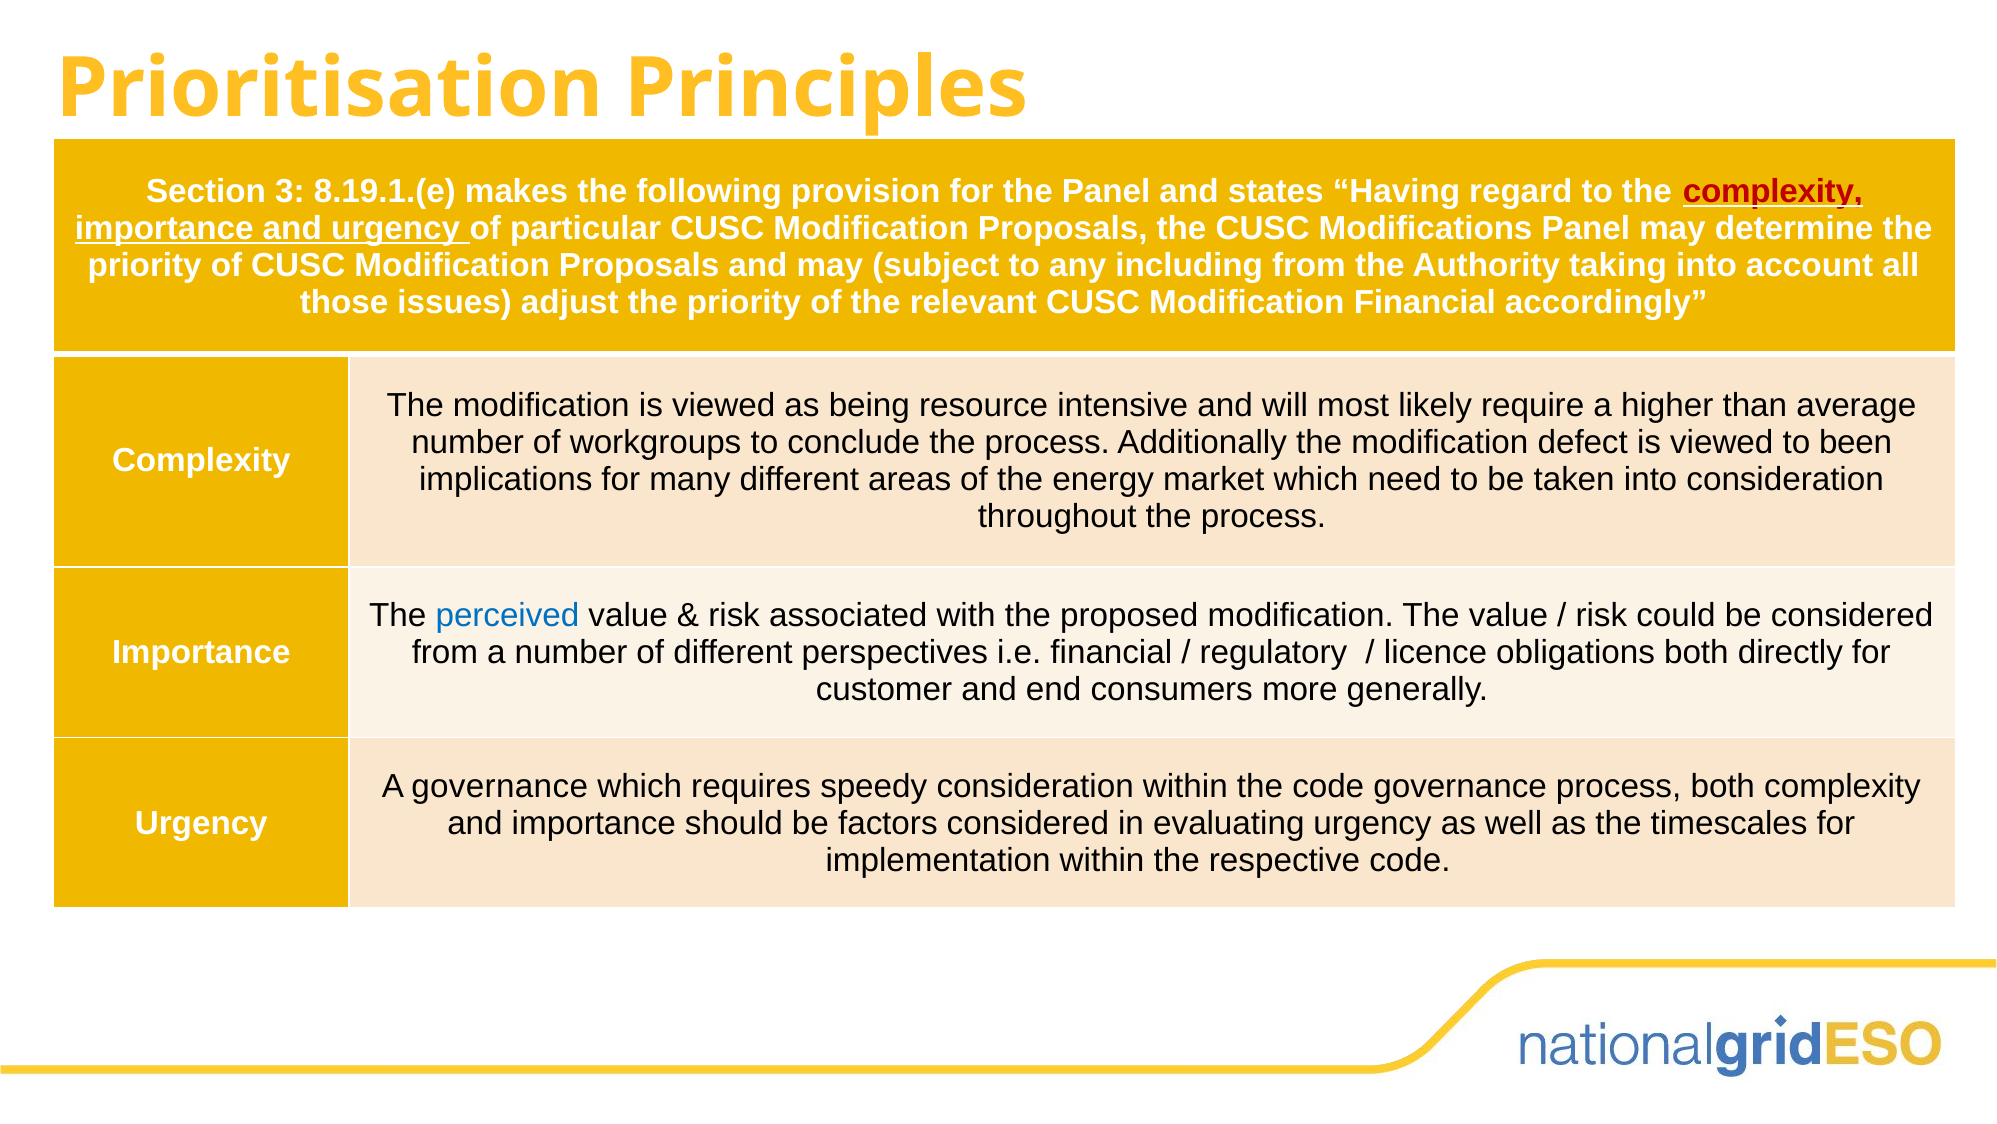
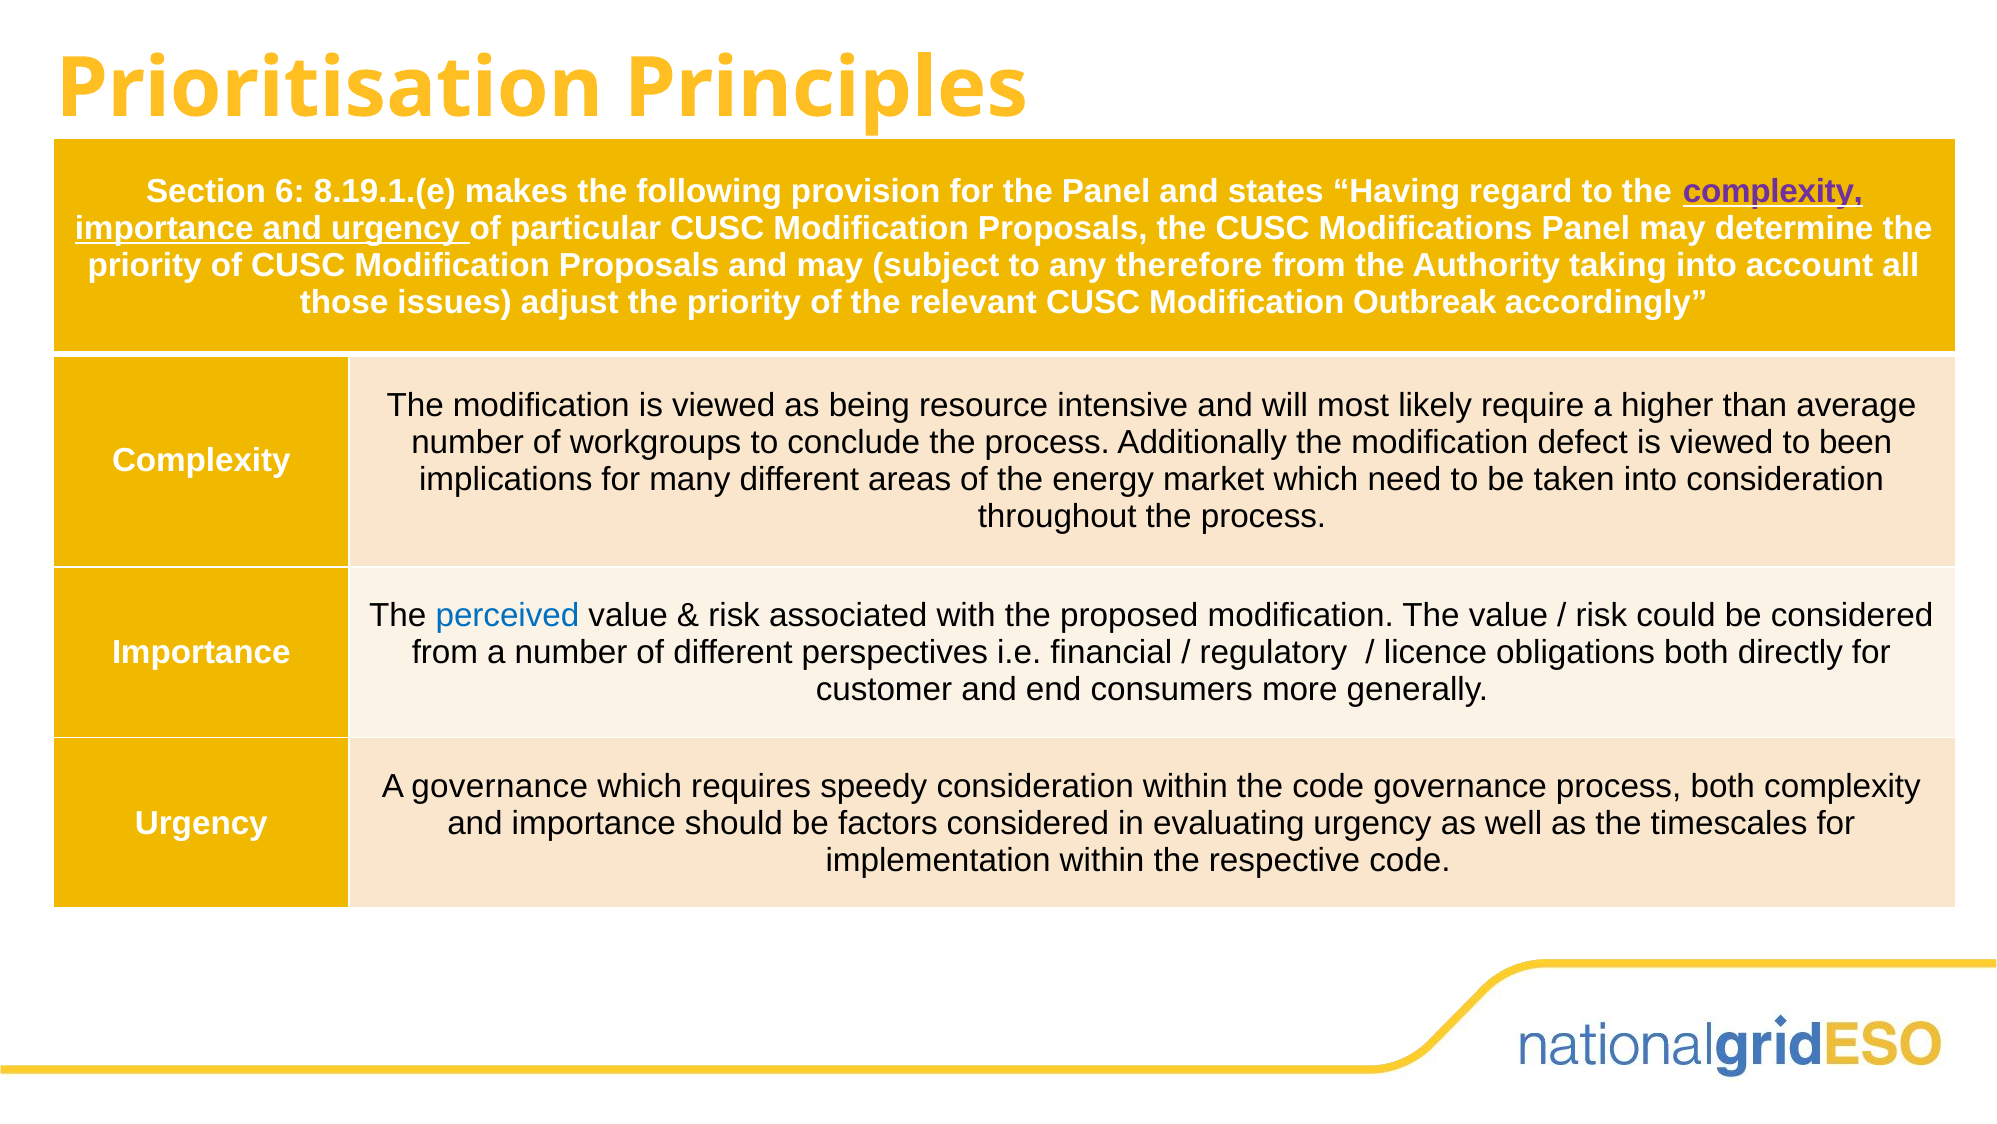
3: 3 -> 6 (290, 191)
complexity colour: red -> purple (1773, 191)
including: including -> therefore (1189, 265)
Modification Financial: Financial -> Outbreak (1425, 302)
